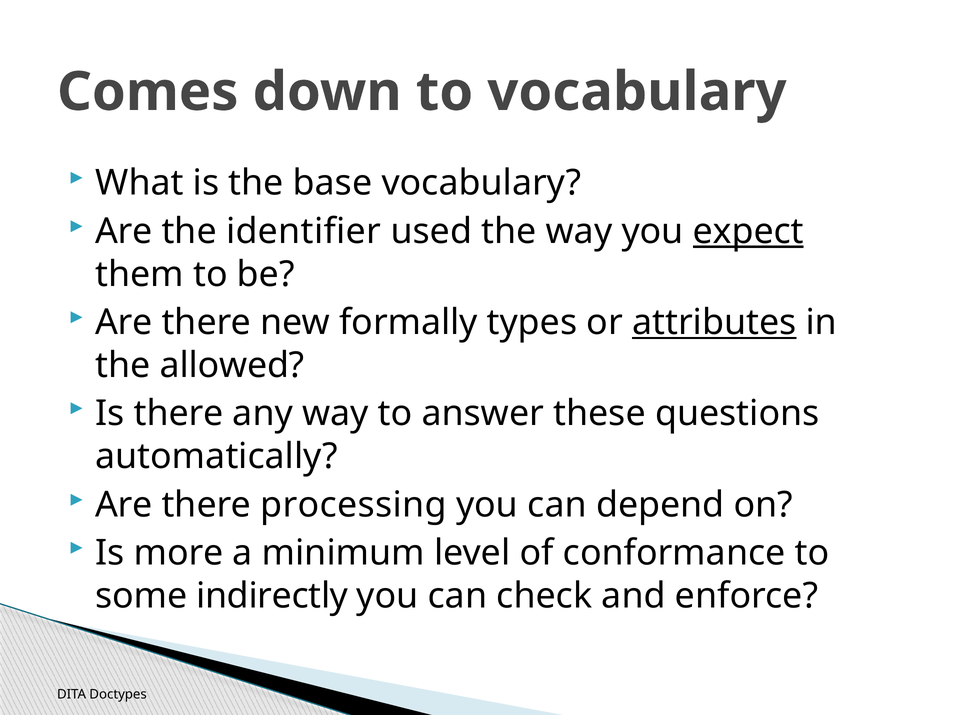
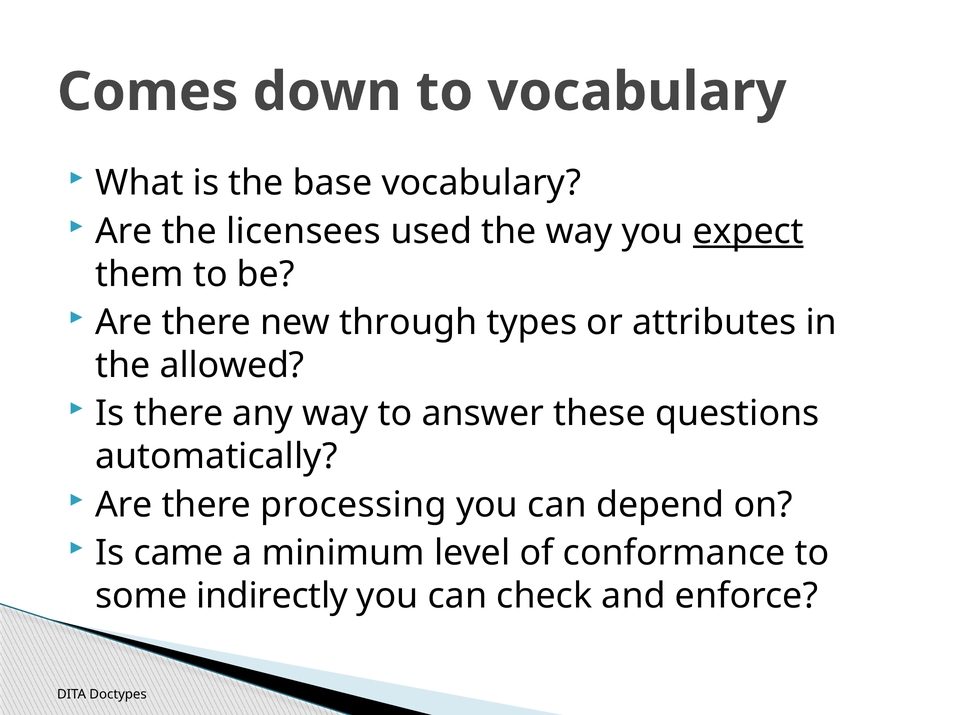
identifier: identifier -> licensees (304, 231)
formally: formally -> through (408, 323)
attributes underline: present -> none (714, 323)
more: more -> came (179, 553)
